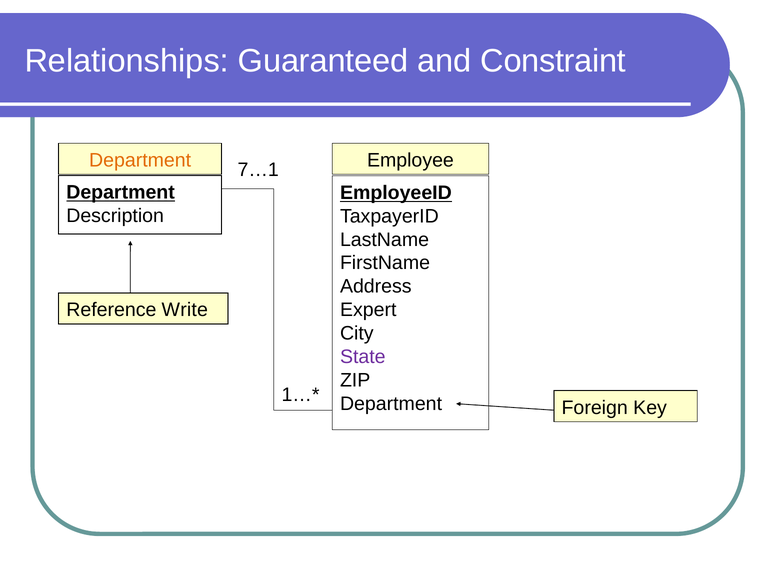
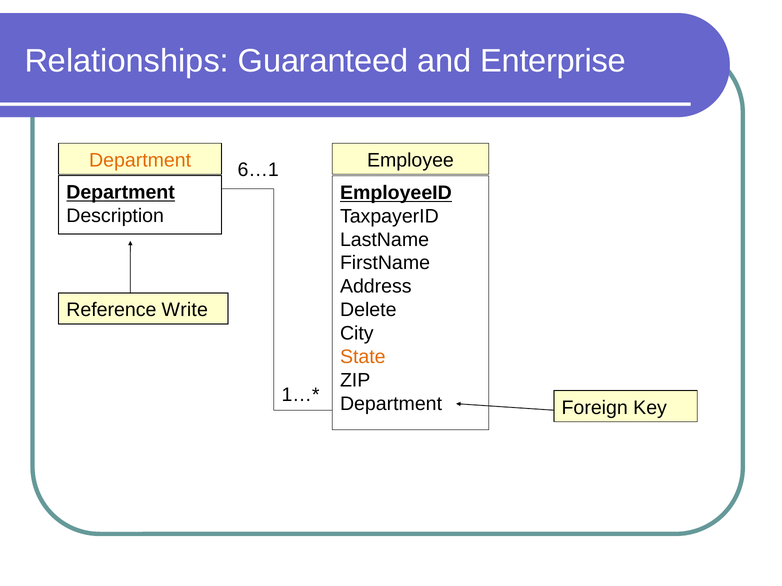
Constraint: Constraint -> Enterprise (553, 61)
7…1: 7…1 -> 6…1 (258, 170)
Expert: Expert -> Delete (368, 310)
State colour: purple -> orange (363, 357)
